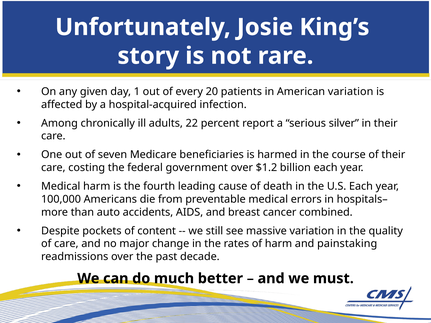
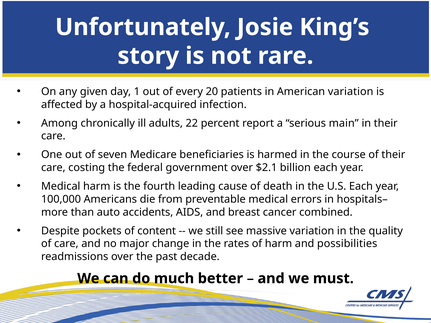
silver: silver -> main (344, 123)
$1.2: $1.2 -> $2.1 (266, 168)
painstaking: painstaking -> possibilities (347, 244)
